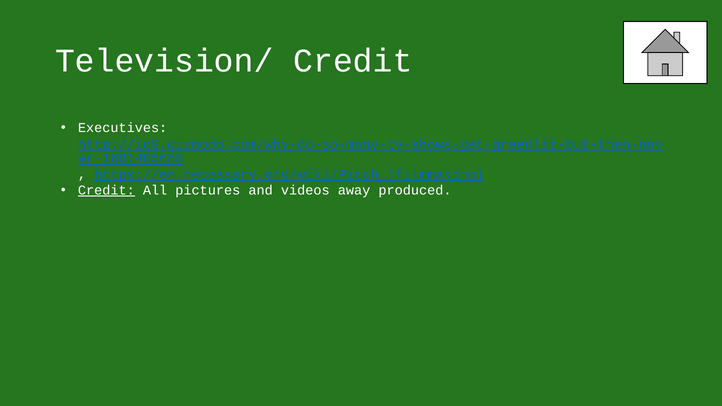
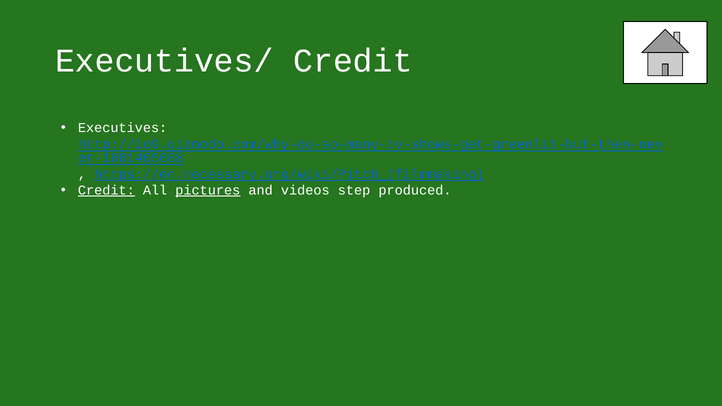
Television/: Television/ -> Executives/ (164, 61)
pictures underline: none -> present (208, 190)
away: away -> step (354, 190)
